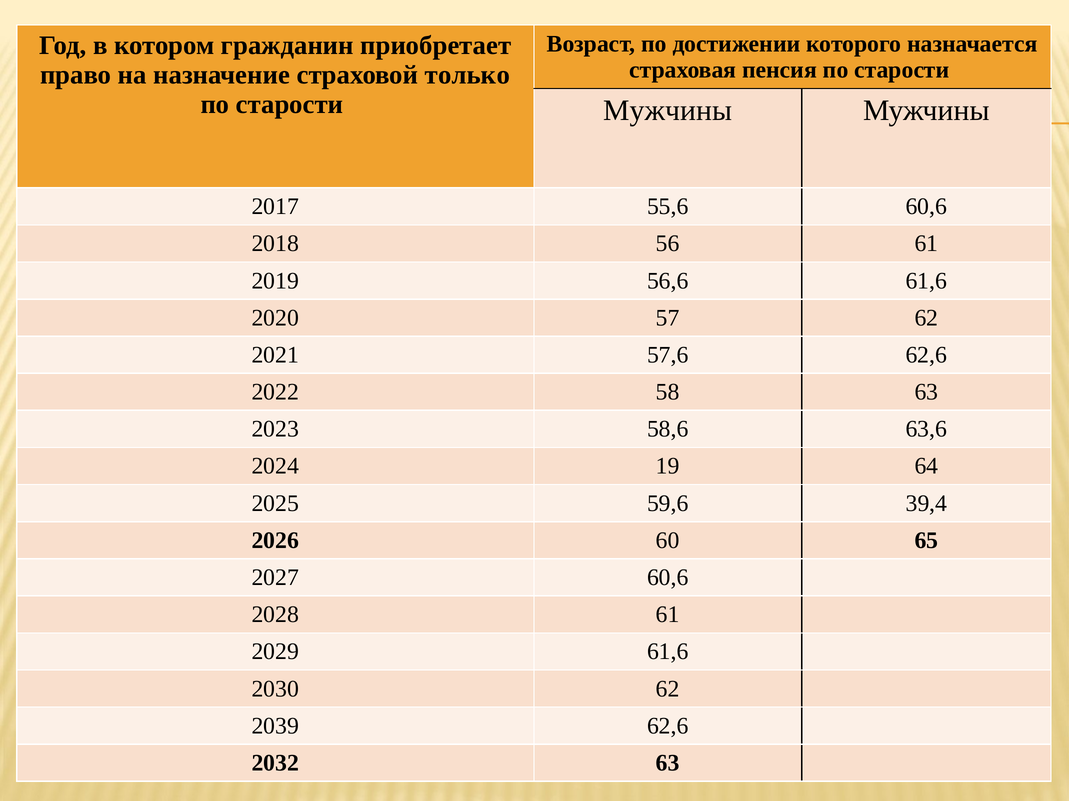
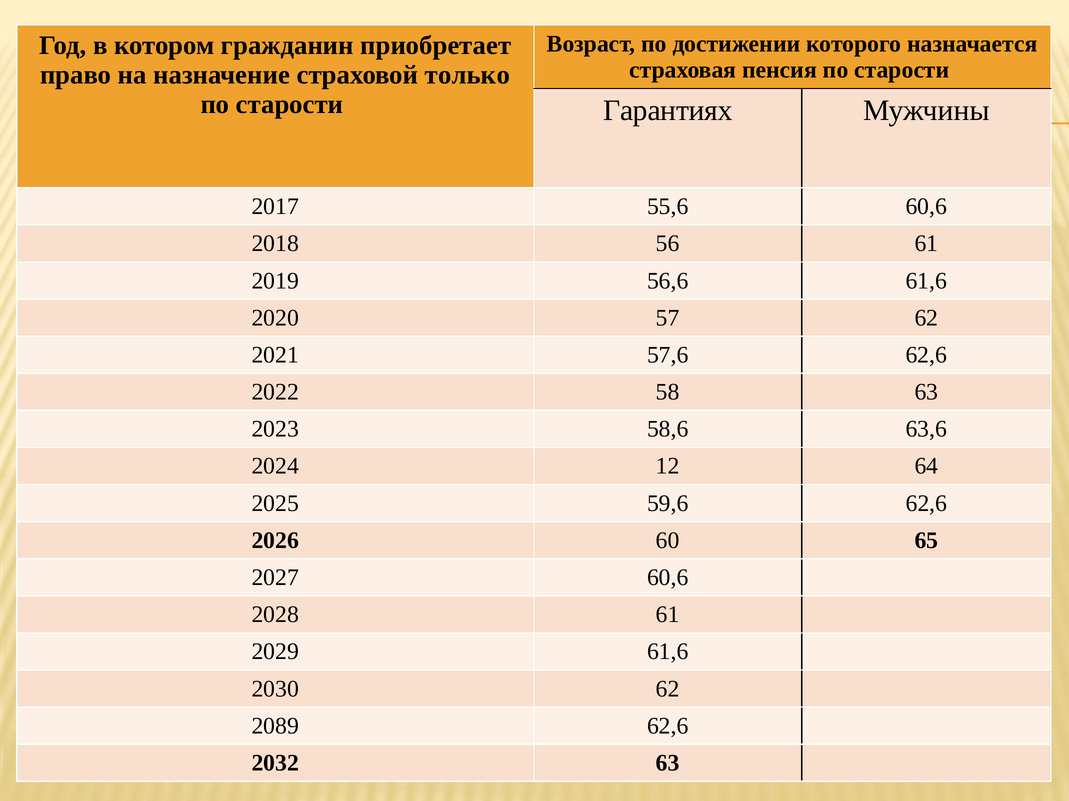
Мужчины: Мужчины -> Гарантиях (668, 111)
19: 19 -> 12 (668, 467)
59,6 39,4: 39,4 -> 62,6 (926, 504)
2039: 2039 -> 2089 (275, 726)
